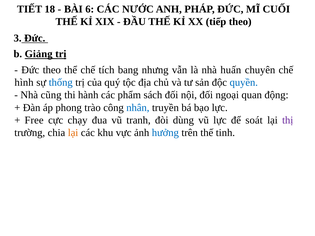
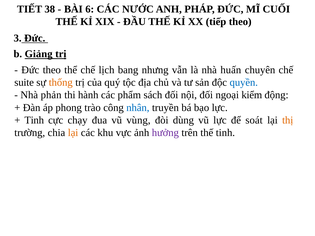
18: 18 -> 38 (50, 9)
tích: tích -> lịch (107, 70)
hình: hình -> suite (24, 83)
thống colour: blue -> orange (61, 83)
cũng: cũng -> phản (51, 95)
quan: quan -> kiểm (252, 95)
Free: Free -> Tinh (34, 120)
tranh: tranh -> vùng (138, 120)
thị colour: purple -> orange (288, 120)
hưởng colour: blue -> purple (165, 133)
